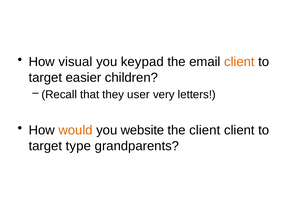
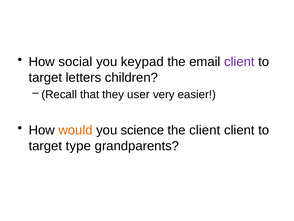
visual: visual -> social (75, 62)
client colour: orange -> purple (239, 62)
easier: easier -> letters (83, 77)
letters: letters -> easier (197, 94)
website: website -> science (142, 130)
